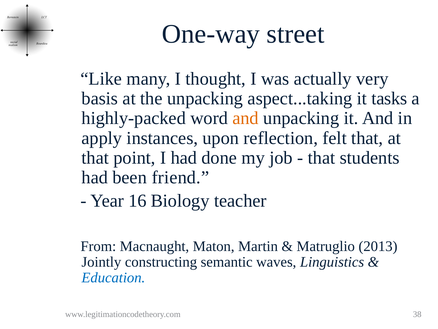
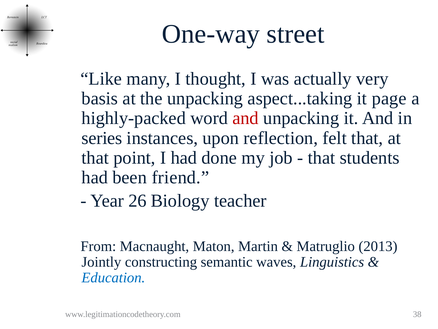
tasks: tasks -> page (389, 98)
and colour: orange -> red (246, 118)
apply: apply -> series (102, 138)
16: 16 -> 26 (137, 200)
